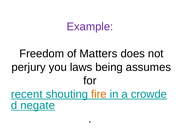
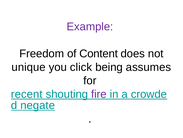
Matters: Matters -> Content (99, 53)
perjury: perjury -> unique (29, 67)
laws: laws -> click (81, 67)
fire colour: orange -> purple (99, 94)
